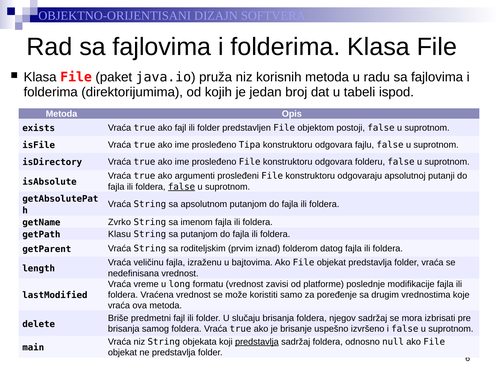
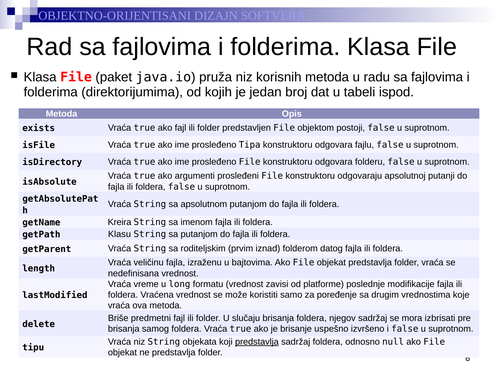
false underline: present -> none (182, 187)
Zvrko: Zvrko -> Kreira (120, 222)
main: main -> tipu (33, 348)
